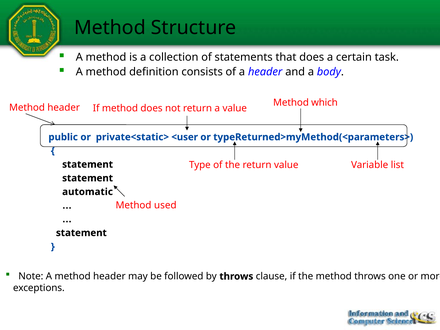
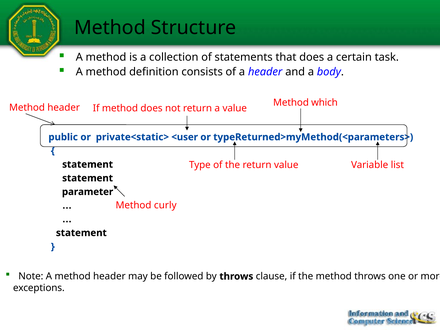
automatic: automatic -> parameter (88, 192)
used: used -> curly (165, 205)
